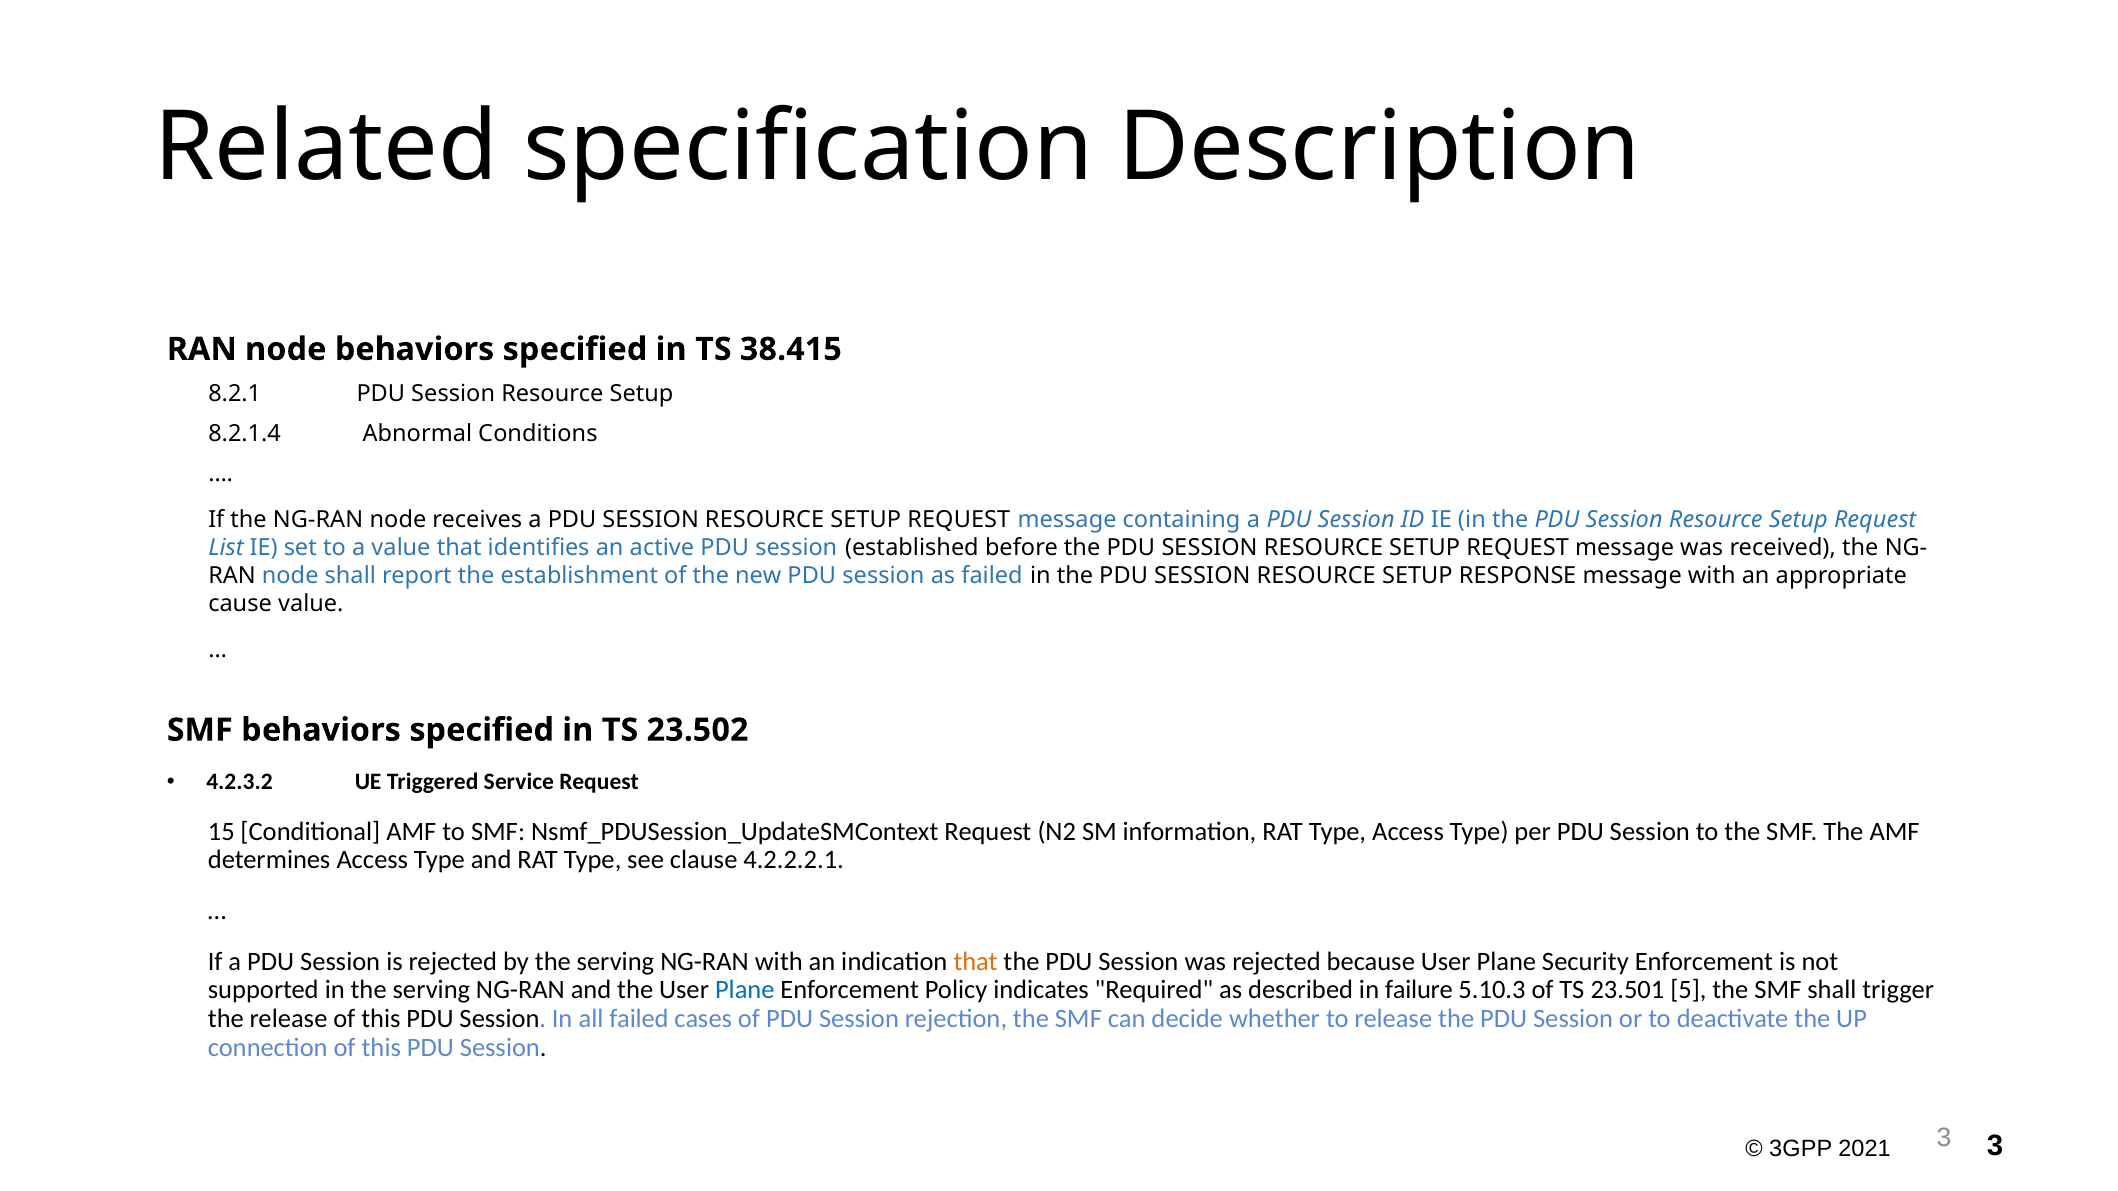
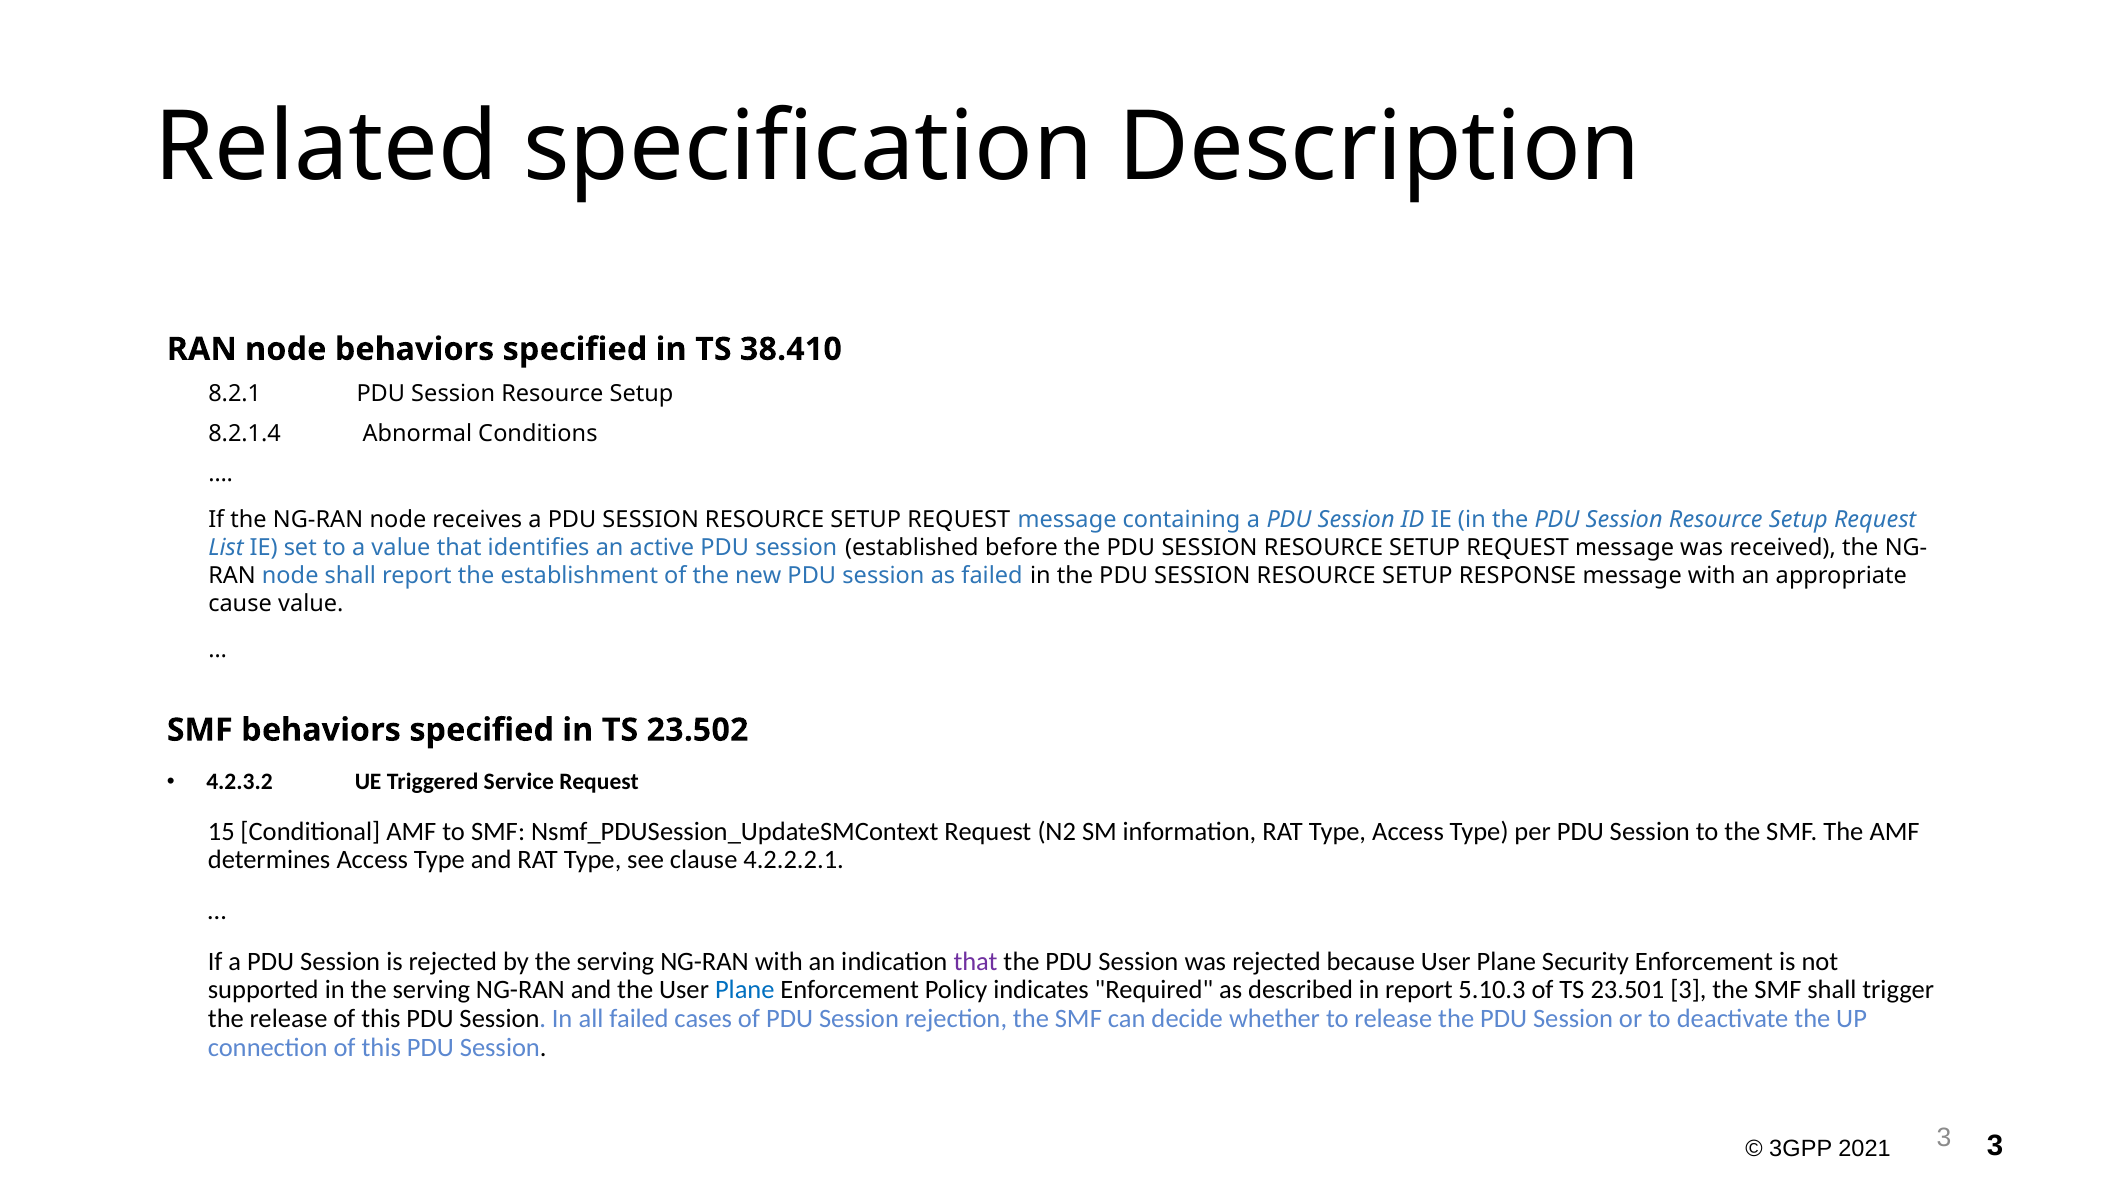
38.415: 38.415 -> 38.410 (791, 349)
that colour: orange -> purple (976, 962)
in failure: failure -> report (1419, 991)
23.501 5: 5 -> 3 (1688, 991)
